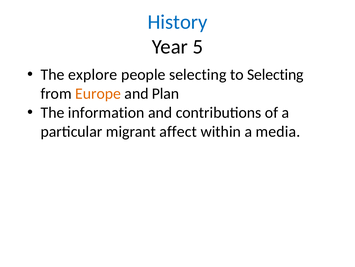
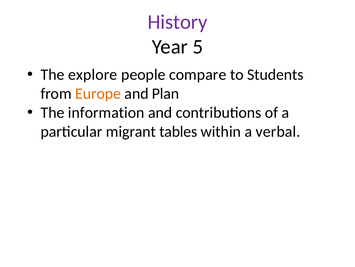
History colour: blue -> purple (178, 22)
people selecting: selecting -> compare (198, 74)
to Selecting: Selecting -> Students (275, 74)
affect: affect -> tables (178, 131)
media: media -> verbal (278, 131)
